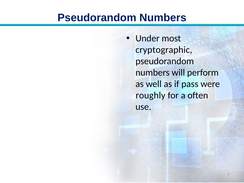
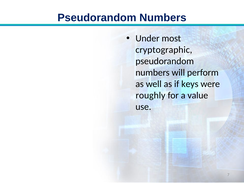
pass: pass -> keys (190, 84)
often: often -> value (198, 95)
